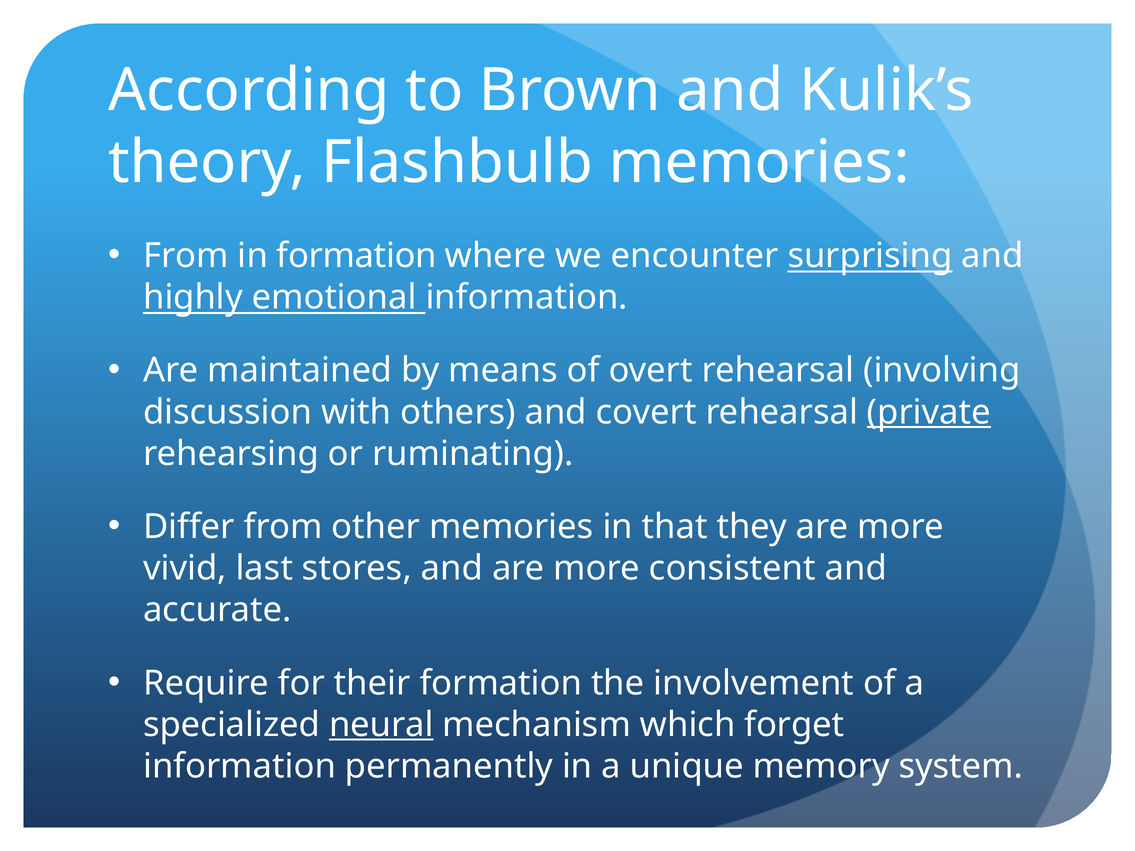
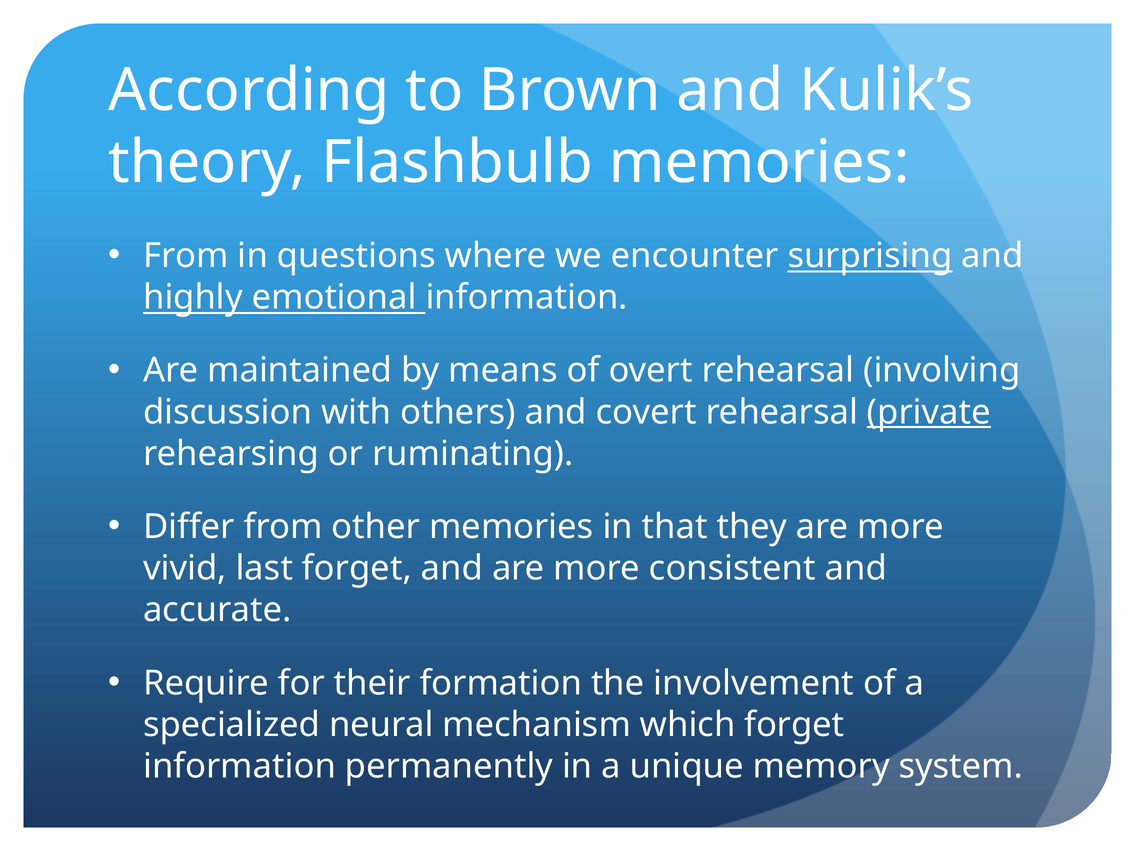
in formation: formation -> questions (356, 256)
last stores: stores -> forget (357, 569)
neural underline: present -> none (381, 725)
